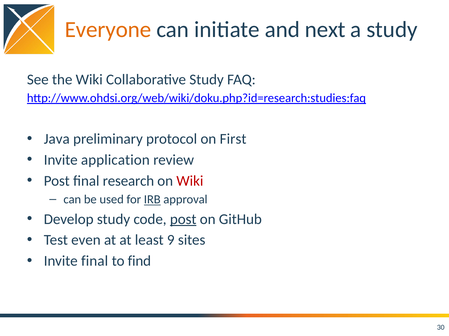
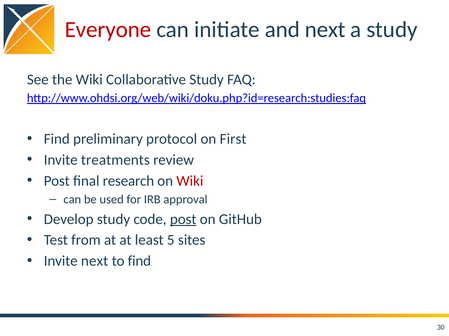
Everyone colour: orange -> red (108, 30)
Java: Java -> Find (57, 139)
application: application -> treatments (115, 160)
IRB underline: present -> none (152, 200)
even: even -> from (86, 241)
9: 9 -> 5 (171, 241)
Invite final: final -> next (95, 262)
